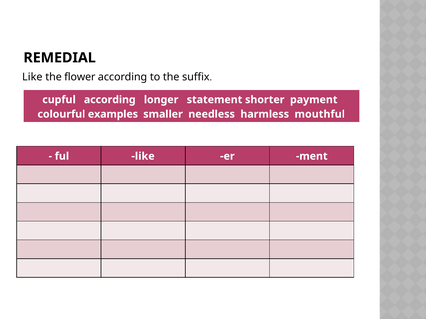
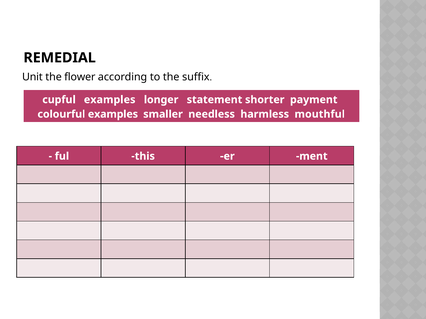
Like: Like -> Unit (32, 77)
cupful according: according -> examples (110, 100)
ful like: like -> this (143, 156)
